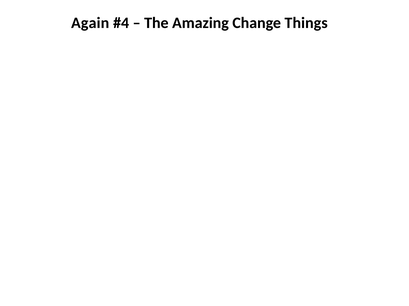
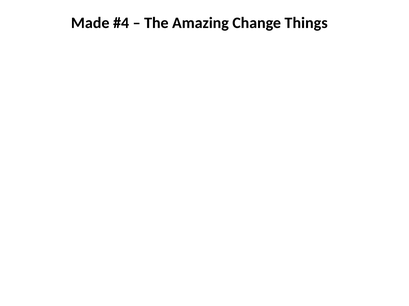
Again: Again -> Made (90, 23)
